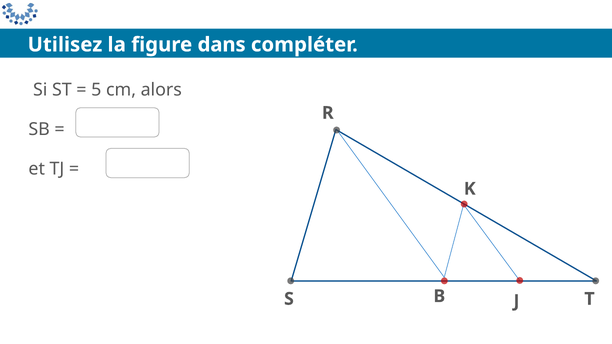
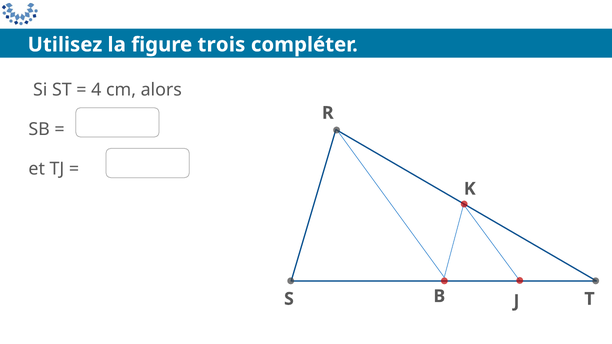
dans: dans -> trois (221, 45)
5: 5 -> 4 (96, 90)
